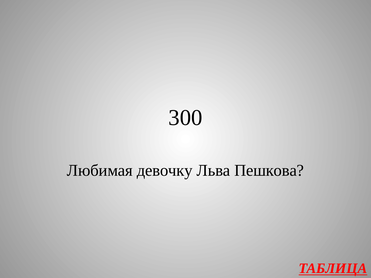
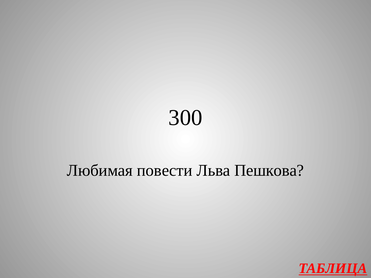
девочку: девочку -> повести (165, 171)
